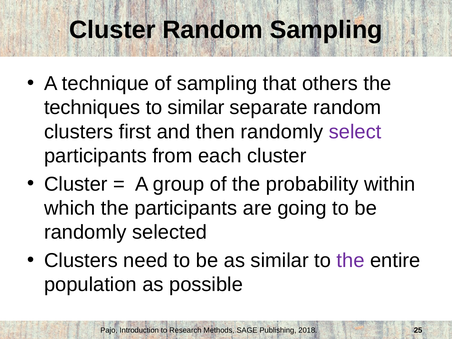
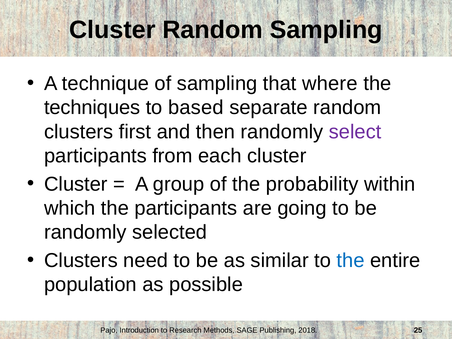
others: others -> where (330, 84)
to similar: similar -> based (196, 108)
the colour: purple -> blue (351, 260)
